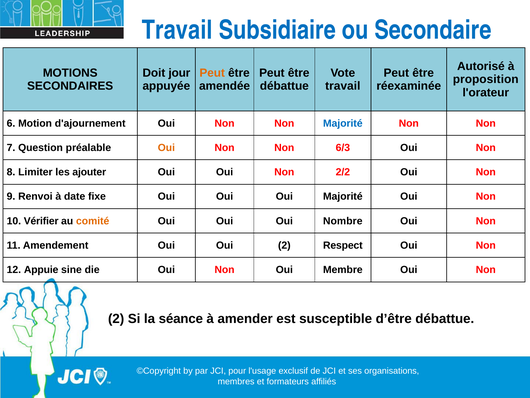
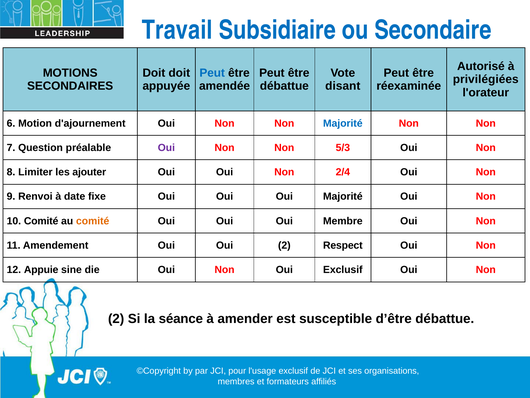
Doit jour: jour -> doit (179, 73)
Peut colour: orange -> blue (212, 73)
proposition: proposition -> privilégiées (486, 79)
travail: travail -> disant (343, 86)
Oui colour: orange -> purple (166, 148)
6/3: 6/3 -> 5/3 (343, 148)
2/2: 2/2 -> 2/4 (343, 172)
10 Vérifier: Vérifier -> Comité (41, 221)
Nombre: Nombre -> Membre (343, 221)
Oui Membre: Membre -> Exclusif (343, 270)
